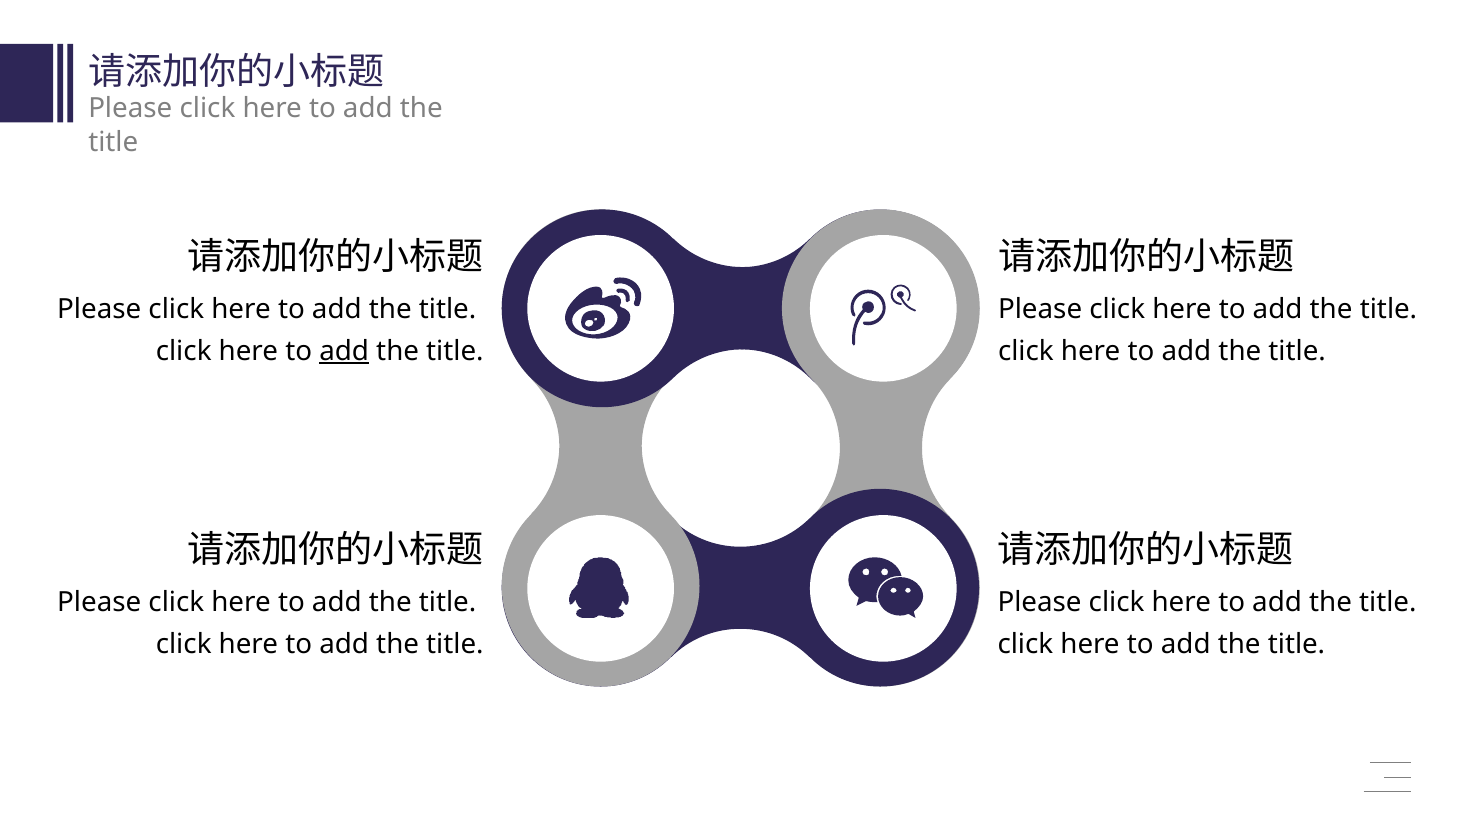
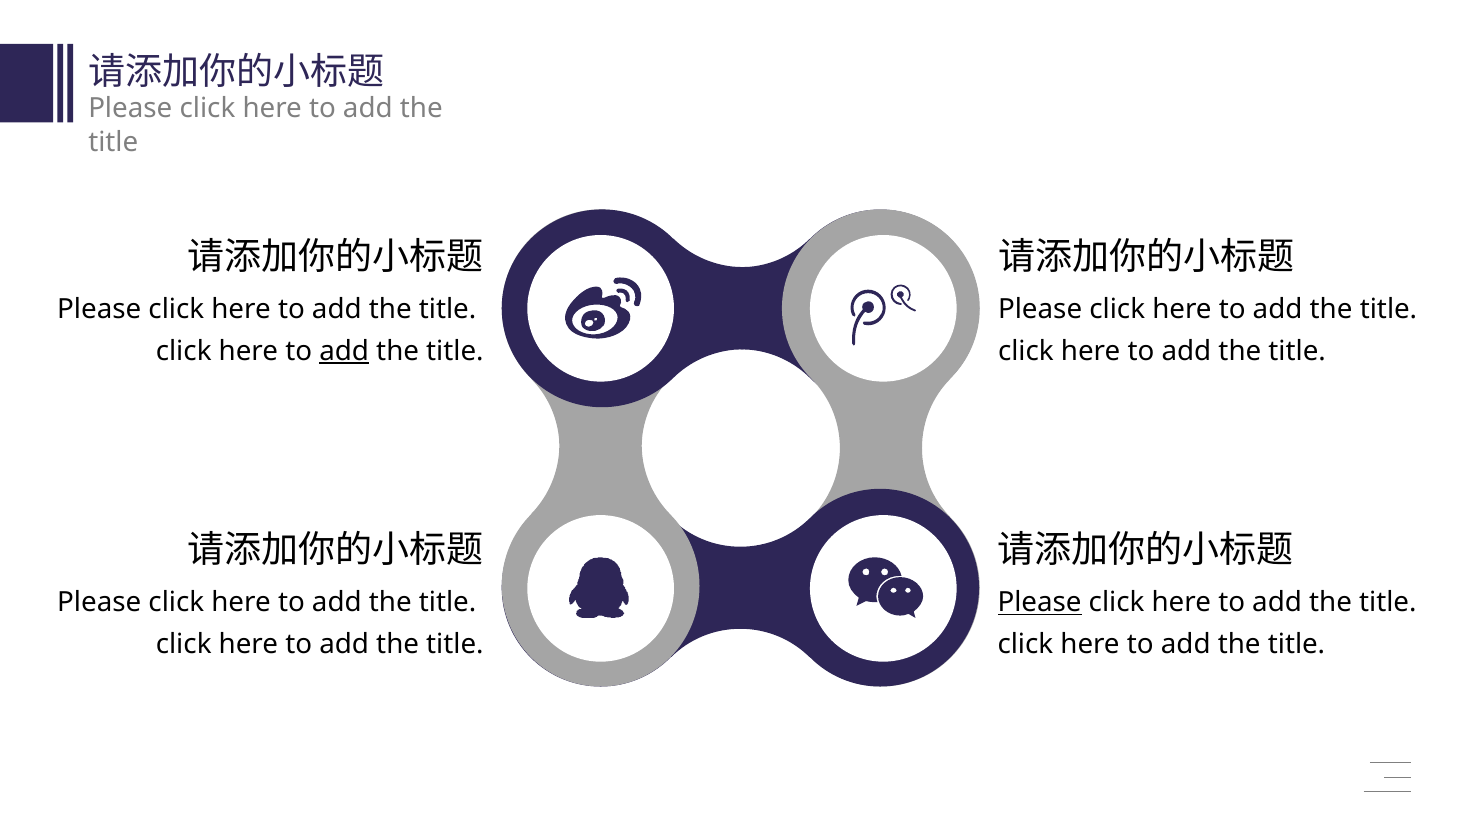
Please underline: none -> present (1040, 603)
